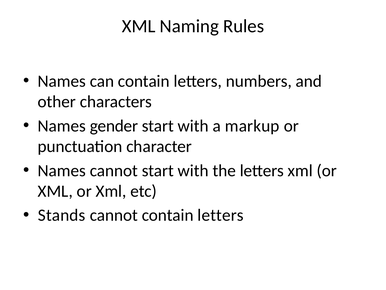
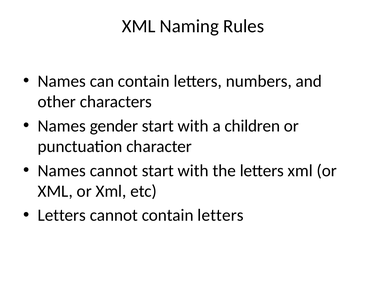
markup: markup -> children (252, 126)
Stands: Stands -> Letters (62, 215)
